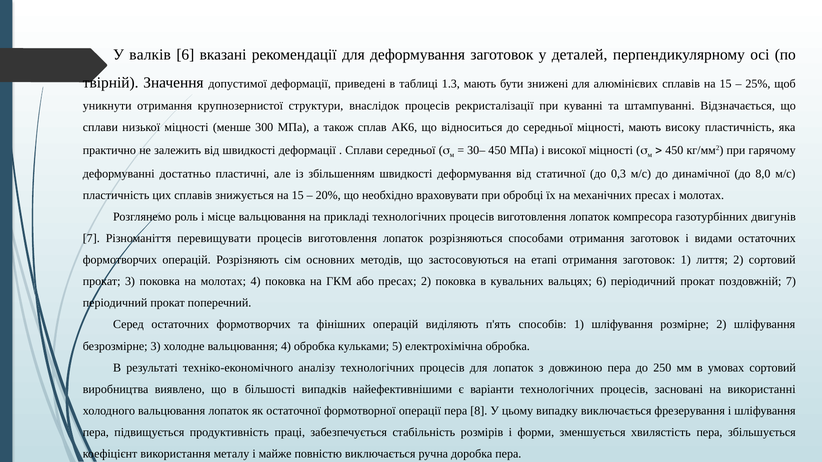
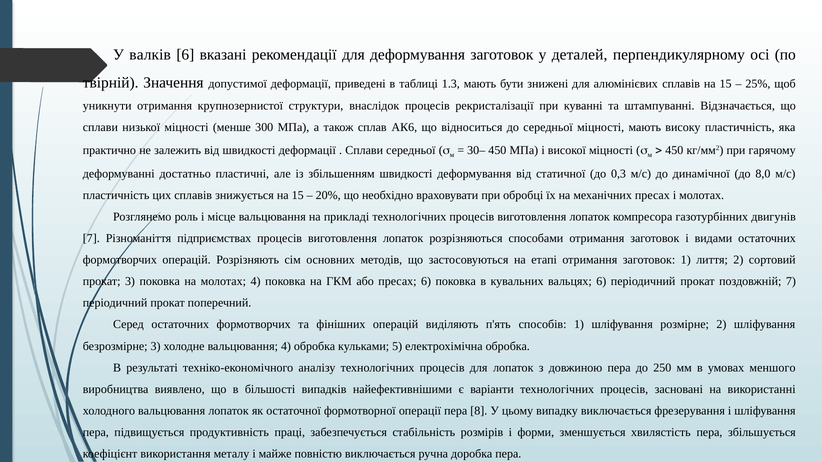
перевищувати: перевищувати -> підприємствах (214, 238)
пресах 2: 2 -> 6 (426, 282)
умовах сортовий: сортовий -> меншого (773, 368)
